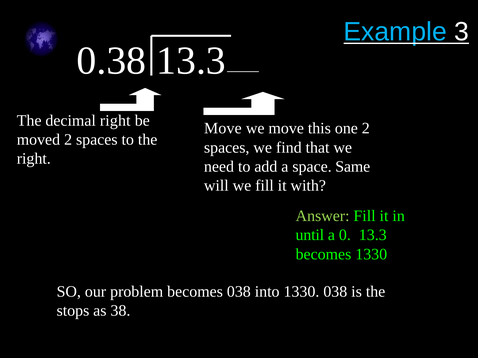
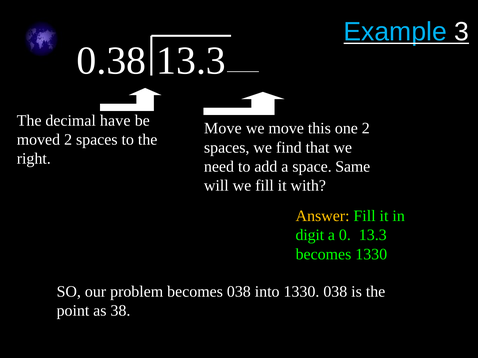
decimal right: right -> have (115, 121)
Answer colour: light green -> yellow (323, 216)
until: until -> digit (310, 235)
stops: stops -> point (73, 311)
